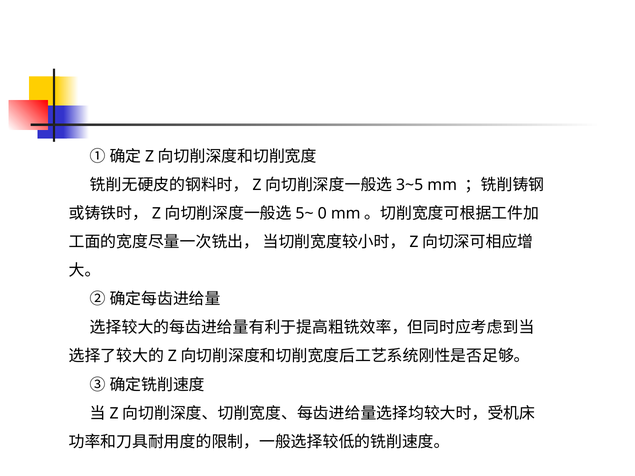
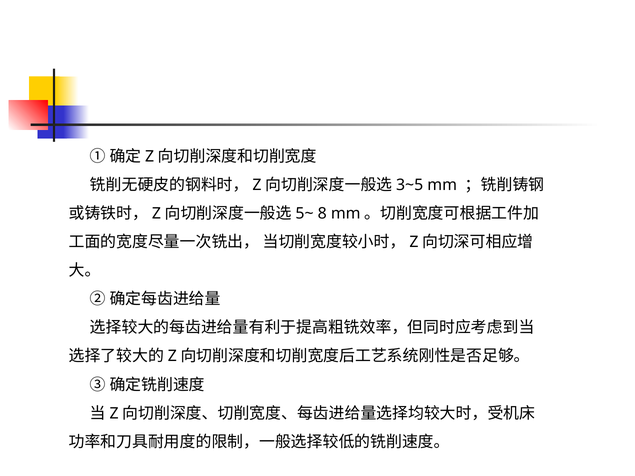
0: 0 -> 8 (322, 214)
